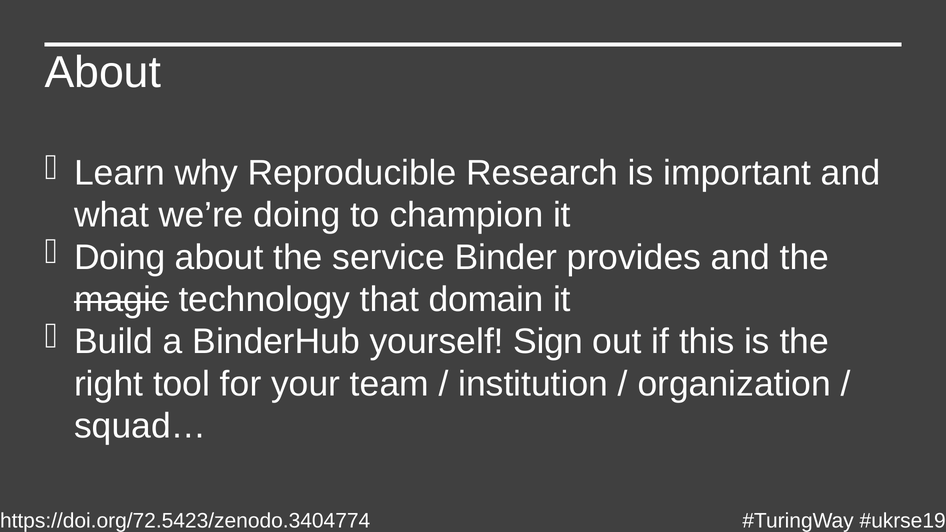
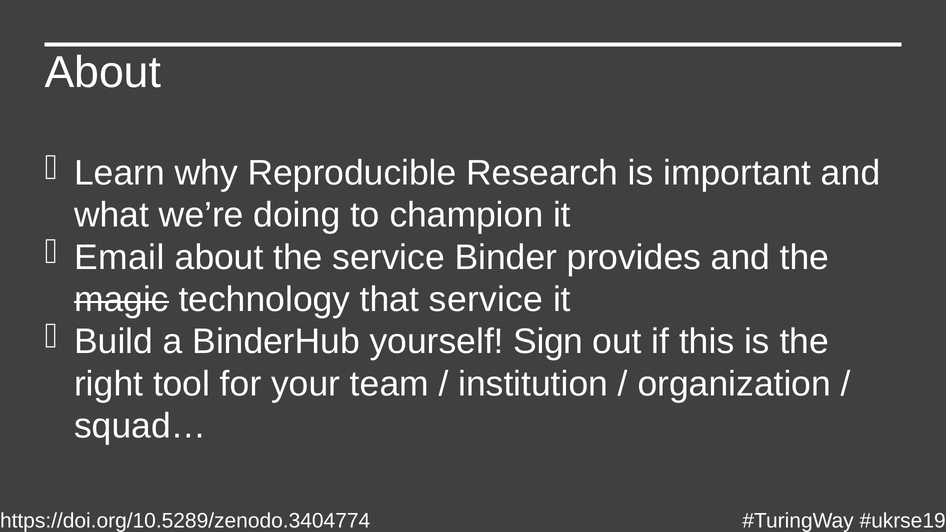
Doing: Doing -> Email (119, 257)
that domain: domain -> service (486, 300)
https://doi.org/72.5423/zenodo.3404774: https://doi.org/72.5423/zenodo.3404774 -> https://doi.org/10.5289/zenodo.3404774 (185, 521)
